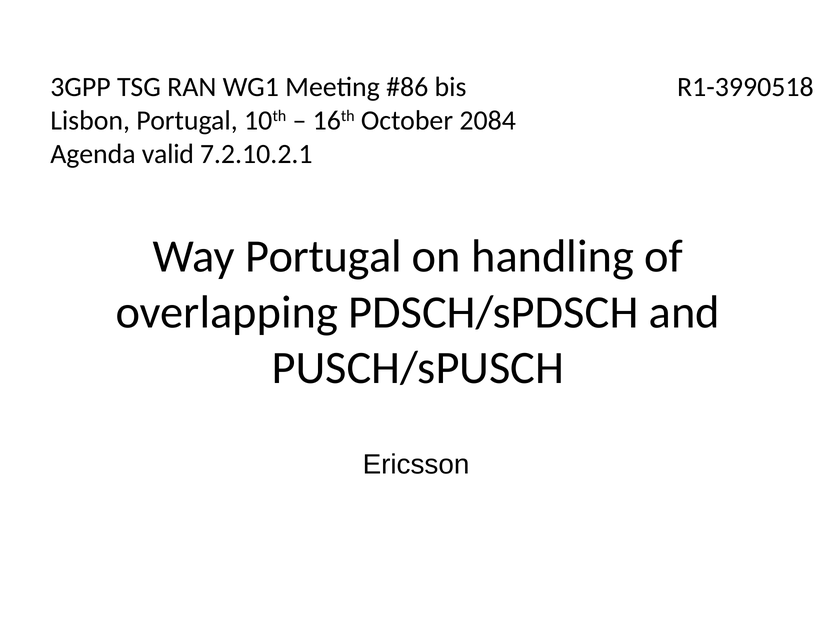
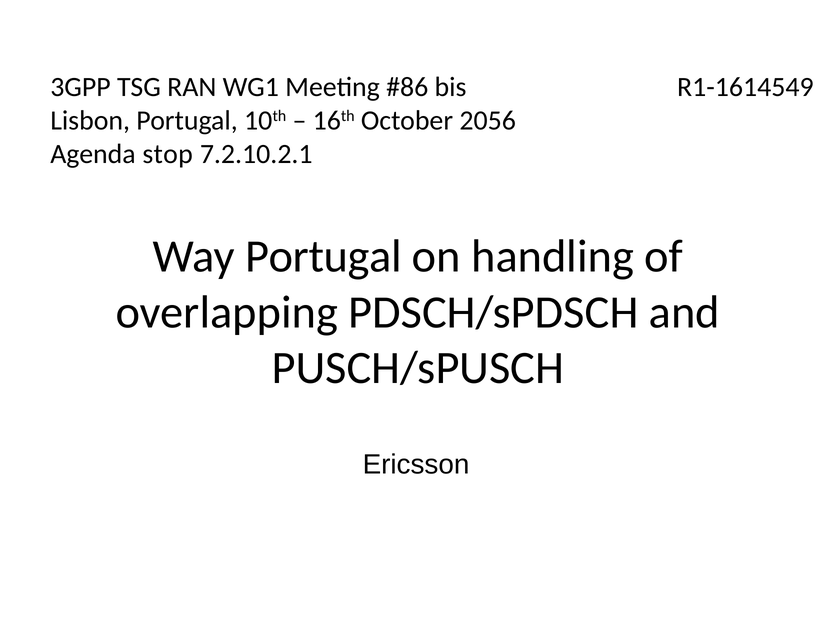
R1-3990518: R1-3990518 -> R1-1614549 (745, 87)
2084: 2084 -> 2056 (488, 121)
valid: valid -> stop (168, 154)
